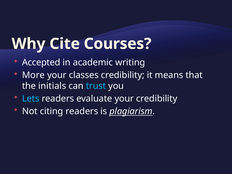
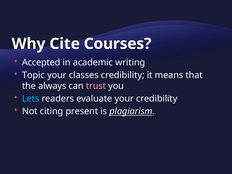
More: More -> Topic (33, 75)
initials: initials -> always (52, 86)
trust colour: light blue -> pink (96, 86)
citing readers: readers -> present (82, 111)
